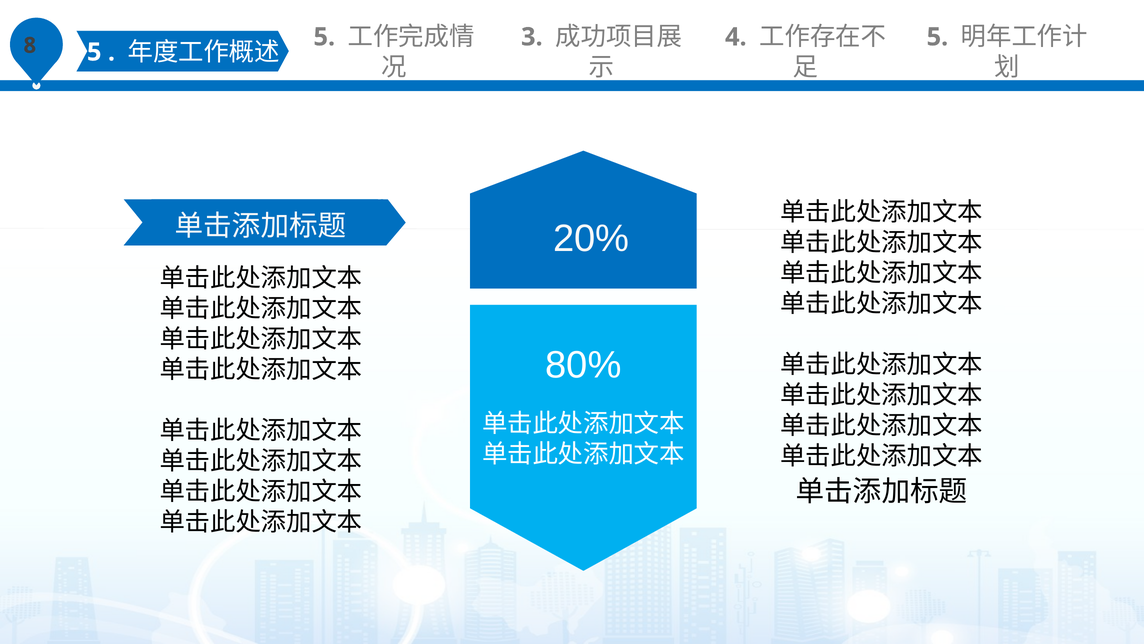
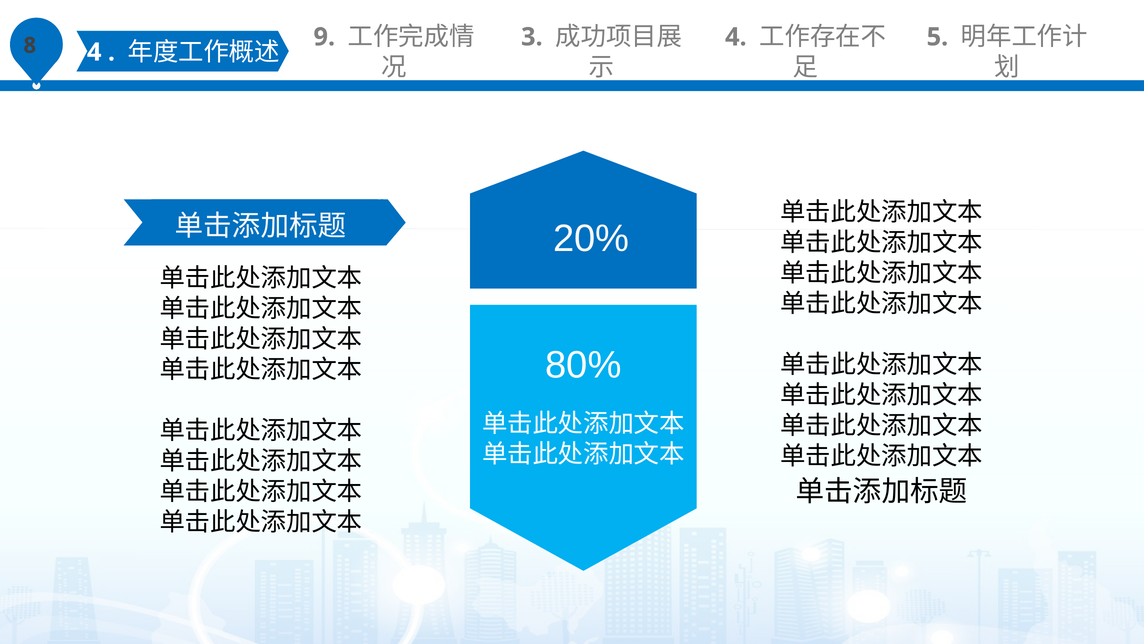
5: 5 -> 4 (94, 52)
5: 5 -> 9 (324, 37)
